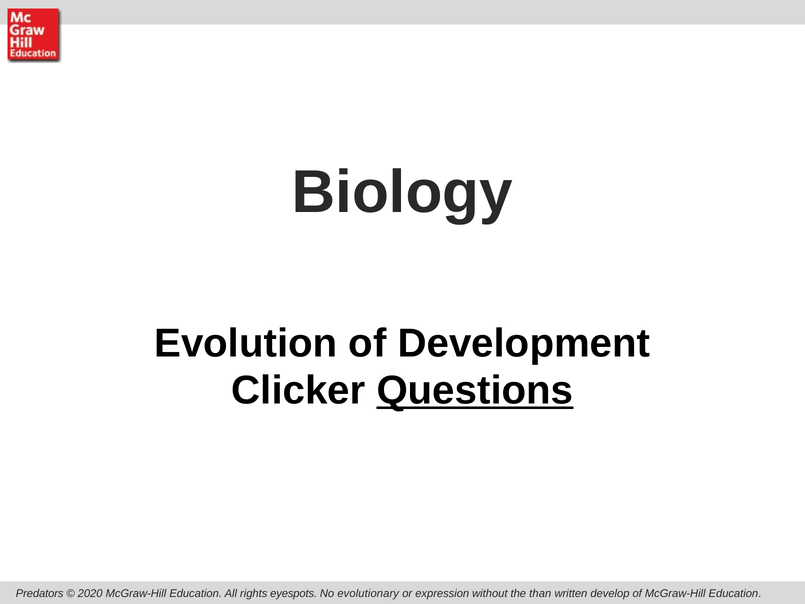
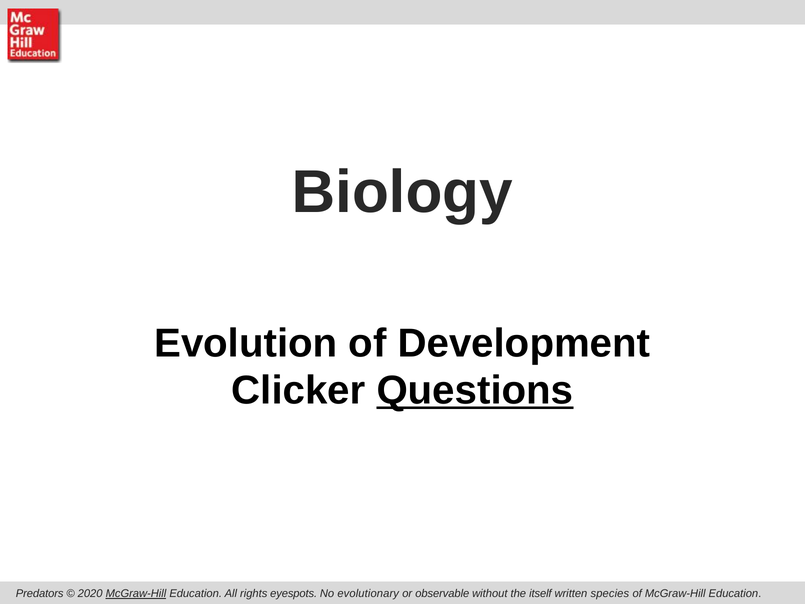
McGraw-Hill underline: none -> present (136, 593)
expression: expression -> observable (442, 593)
than: than -> itself (540, 593)
develop: develop -> species (610, 593)
